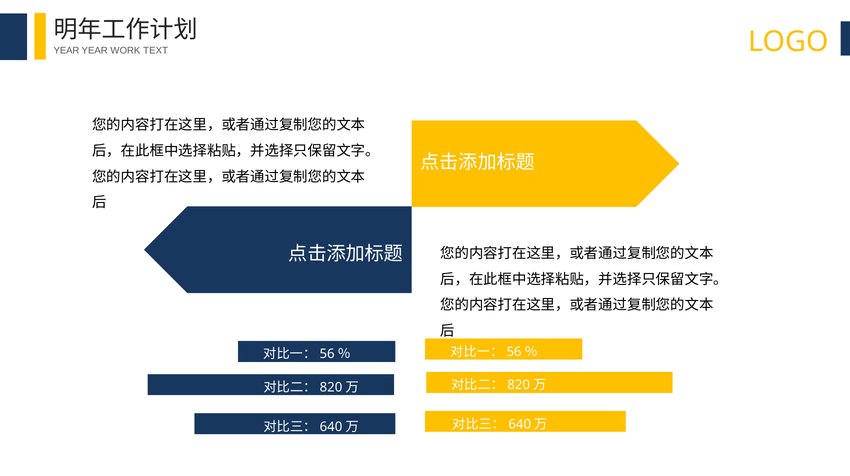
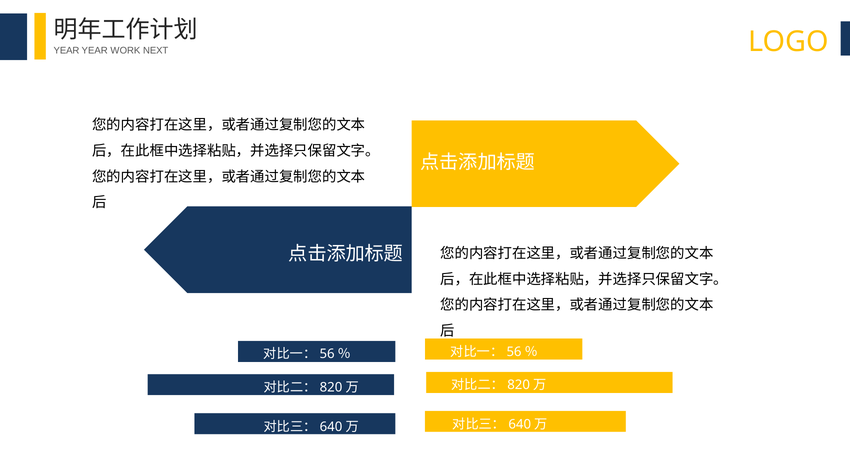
TEXT: TEXT -> NEXT (156, 50)
